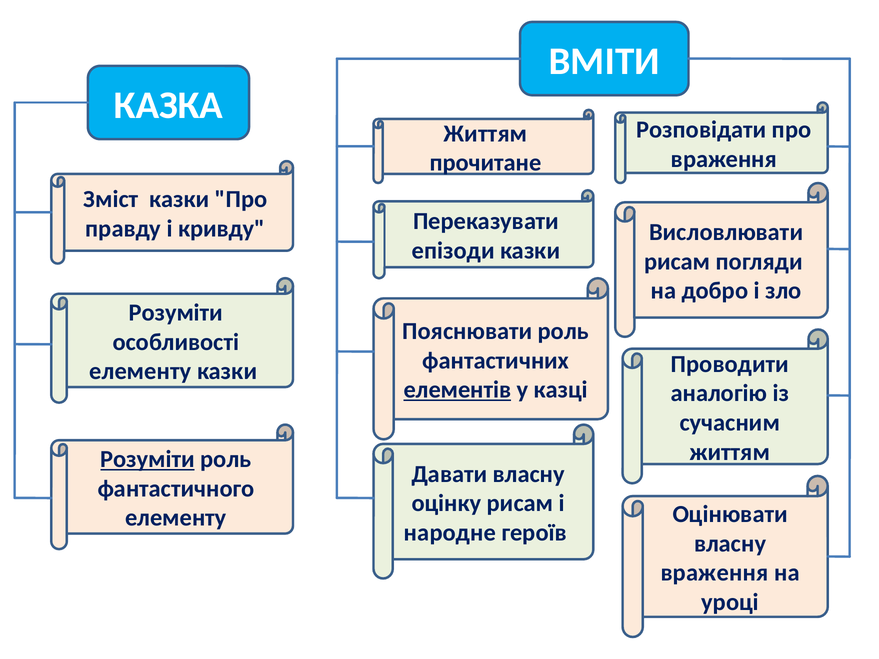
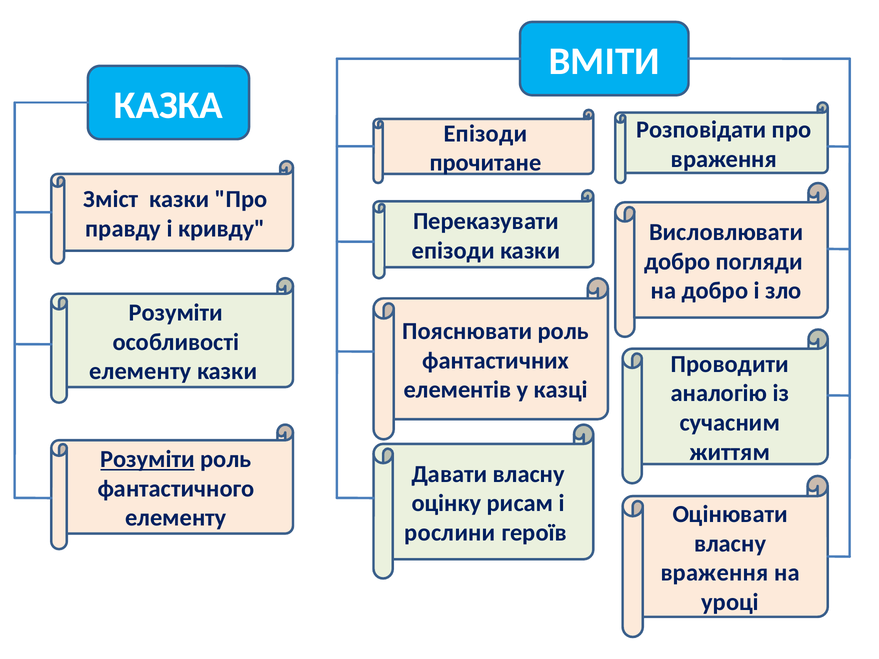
Життям: Життям -> Епізоди (486, 134)
рисам: рисам -> добро (677, 262)
елементів underline: present -> none (457, 390)
народне: народне -> рослини (450, 533)
